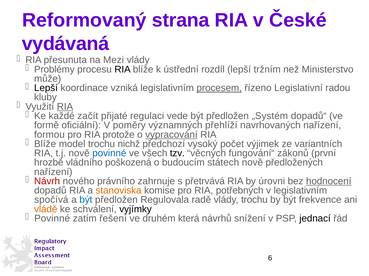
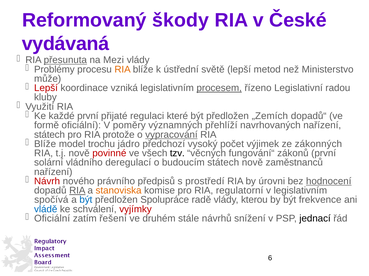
strana: strana -> škody (181, 20)
přesunuta underline: none -> present (65, 60)
RIA colour: black -> orange (123, 70)
rozdíl: rozdíl -> světě (213, 70)
tržním: tržním -> metod (267, 70)
Lepší colour: black -> red (46, 88)
RIA underline: present -> none (65, 107)
každé začít: začít -> první (88, 116)
vede: vede -> které (177, 116)
„Systém: „Systém -> „Zemích (270, 116)
formou: formou -> státech (50, 135)
nichž: nichž -> jádro (129, 144)
variantních: variantních -> zákonných (318, 144)
povinné colour: blue -> red (109, 154)
hrozbě: hrozbě -> solární (49, 163)
poškozená: poškozená -> deregulací (128, 163)
předložených: předložených -> zaměstnanců (294, 163)
zahrnuje: zahrnuje -> předpisů (156, 182)
přetrvává: přetrvává -> prostředí (205, 182)
RIA underline: none -> present (77, 191)
potřebných: potřebných -> regulatorní (240, 191)
Regulovala: Regulovala -> Spolupráce (165, 200)
vlády trochu: trochu -> kterou (254, 200)
vládě colour: orange -> blue (46, 210)
vyjímky colour: black -> red (136, 210)
Povinné: Povinné -> Oficiální (52, 219)
která: která -> stále (189, 219)
